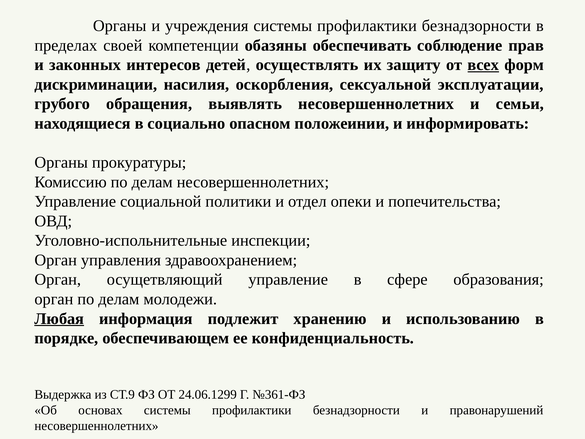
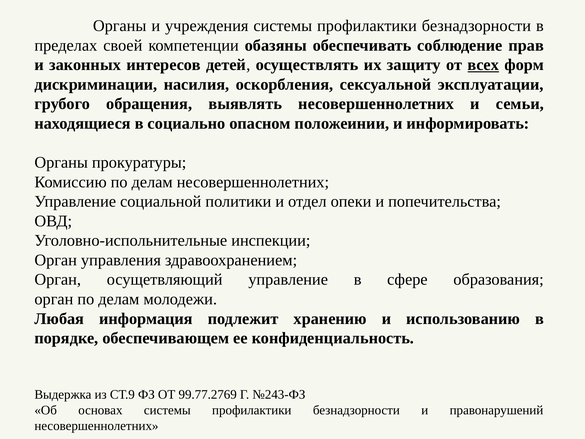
Любая underline: present -> none (59, 318)
24.06.1299: 24.06.1299 -> 99.77.2769 (208, 394)
№361-ФЗ: №361-ФЗ -> №243-ФЗ (279, 394)
